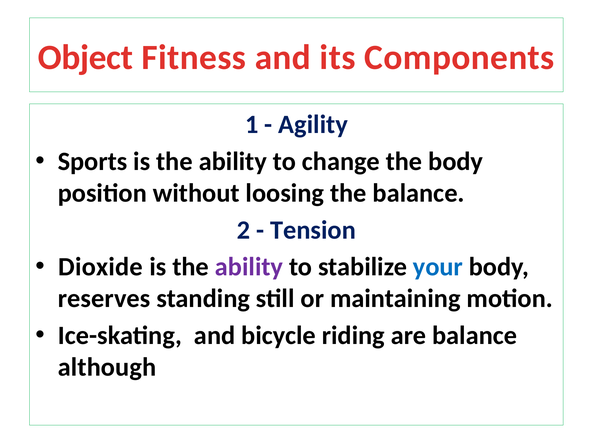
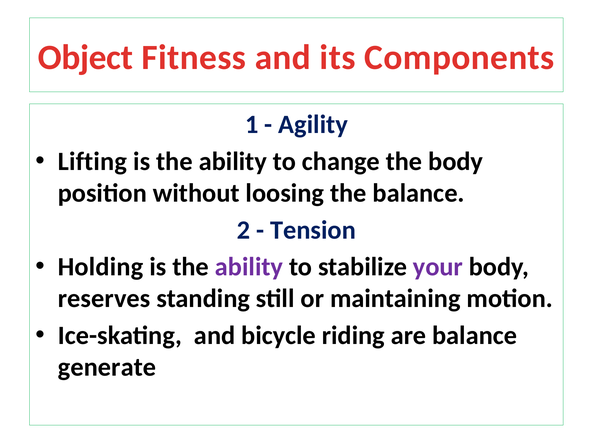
Sports: Sports -> Lifting (92, 161)
Dioxide: Dioxide -> Holding (101, 267)
your colour: blue -> purple (438, 267)
although: although -> generate (107, 367)
